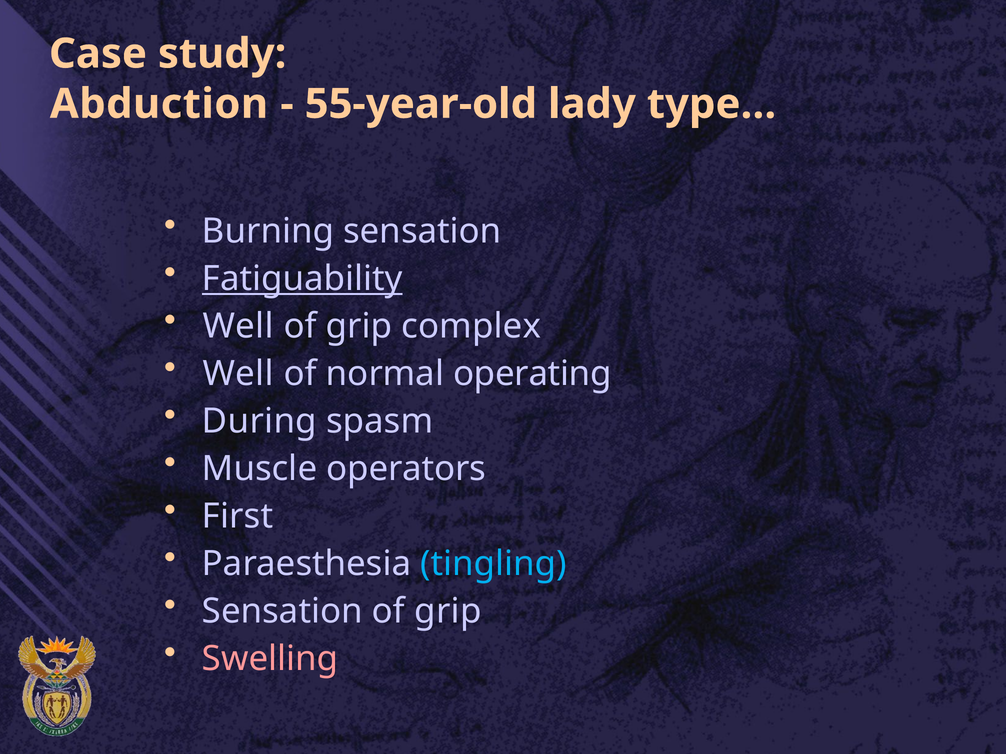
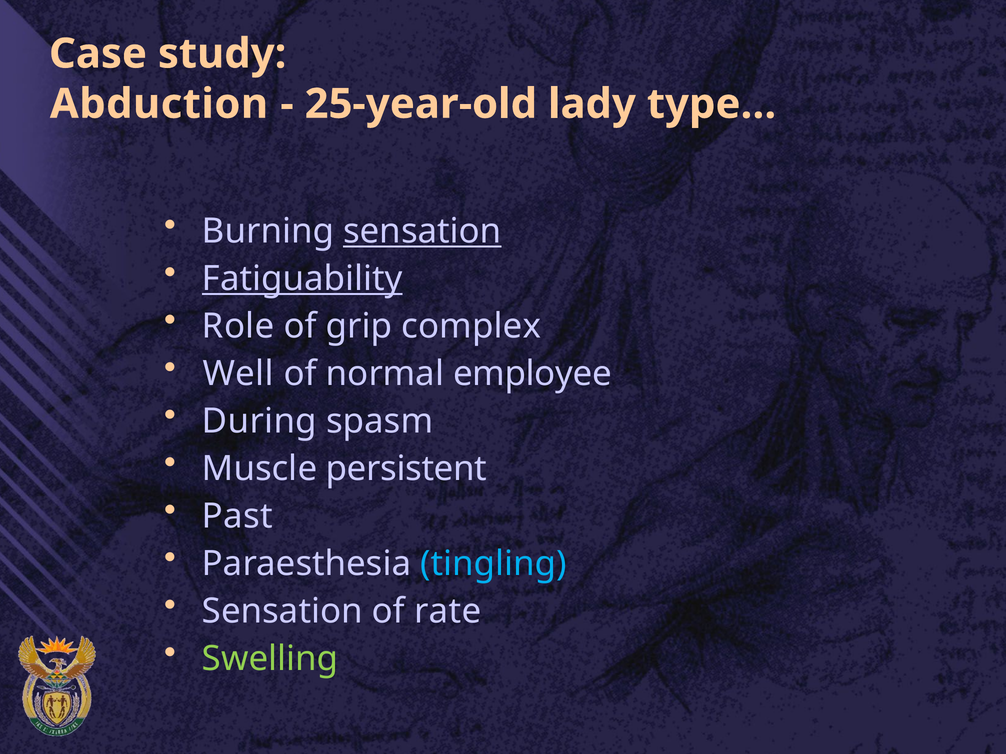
55-year-old: 55-year-old -> 25-year-old (421, 104)
sensation underline: none -> present (422, 232)
Well: Well -> Role (238, 327)
operating: operating -> employee (532, 374)
operators: operators -> persistent (406, 469)
First: First -> Past (237, 517)
Sensation of grip: grip -> rate (448, 611)
Swelling colour: pink -> light green (270, 659)
